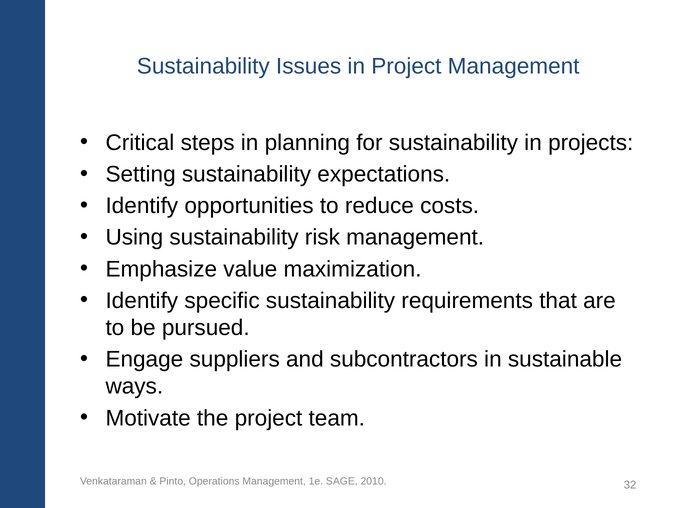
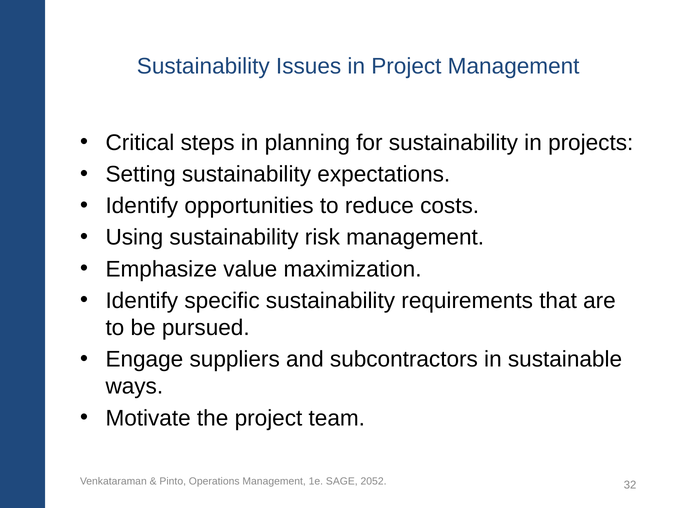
2010: 2010 -> 2052 (374, 481)
